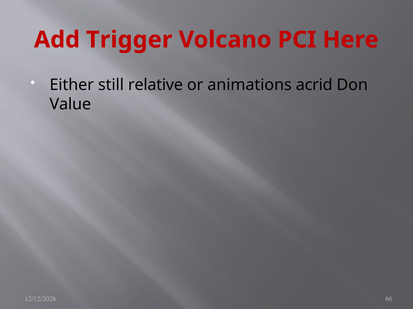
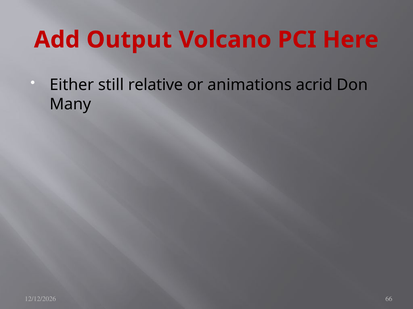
Trigger: Trigger -> Output (129, 40)
Value: Value -> Many (70, 104)
